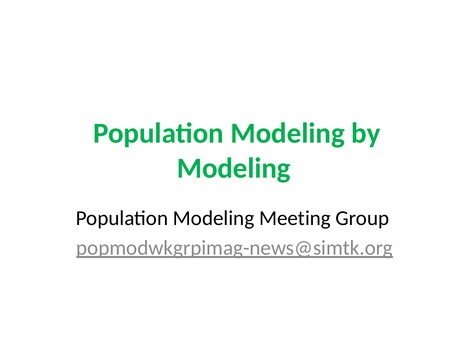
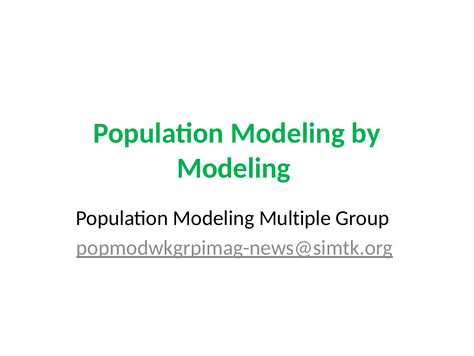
Meeting: Meeting -> Multiple (295, 218)
